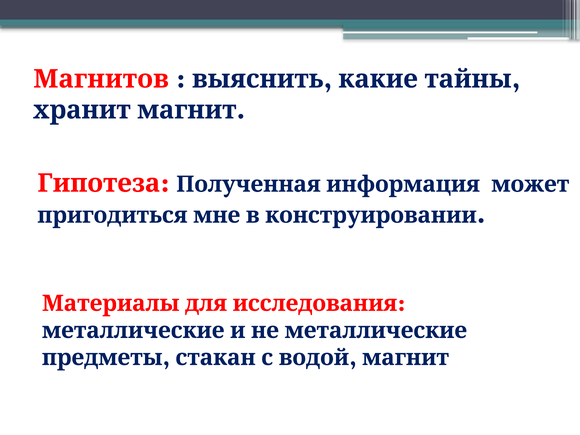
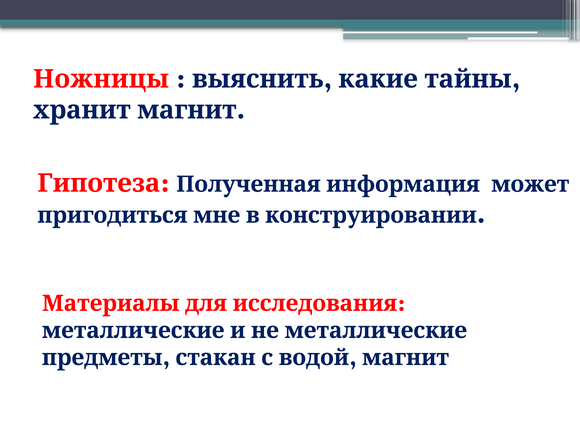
Магнитов: Магнитов -> Ножницы (101, 79)
